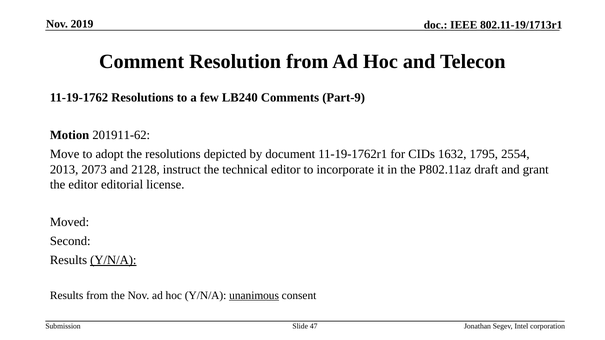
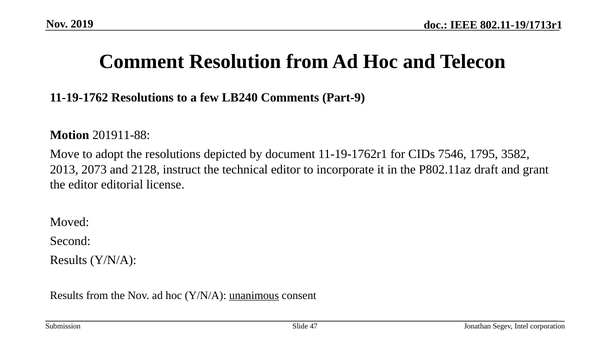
201911-62: 201911-62 -> 201911-88 (121, 135)
1632: 1632 -> 7546 (452, 154)
2554: 2554 -> 3582 (515, 154)
Y/N/A underline: present -> none (113, 260)
